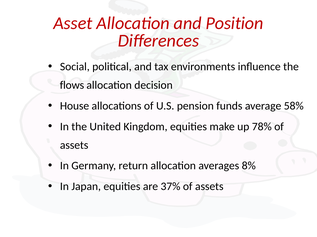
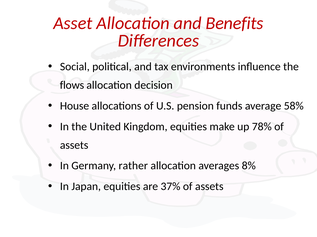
Position: Position -> Benefits (235, 23)
return: return -> rather (133, 166)
